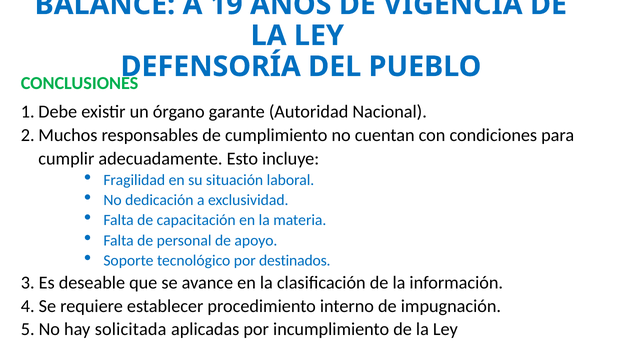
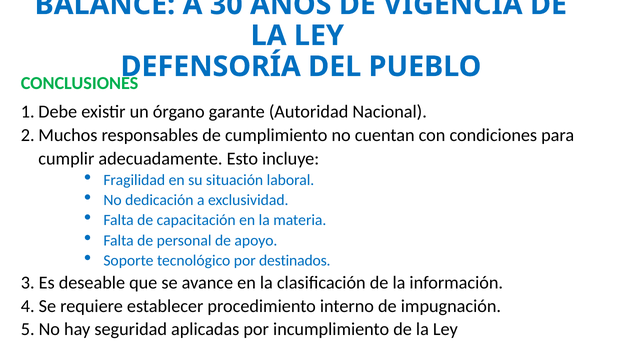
19: 19 -> 30 (226, 5)
solicitada: solicitada -> seguridad (131, 329)
